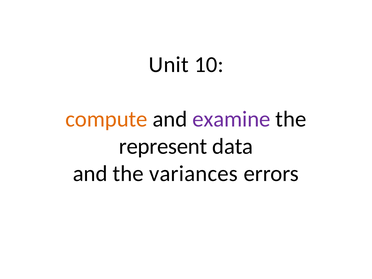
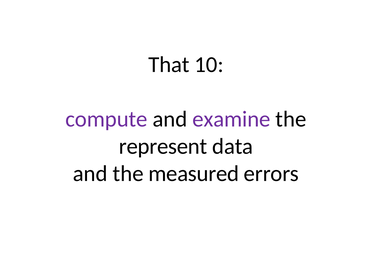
Unit: Unit -> That (169, 65)
compute colour: orange -> purple (106, 119)
variances: variances -> measured (194, 174)
